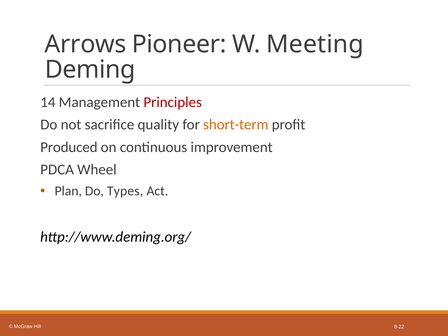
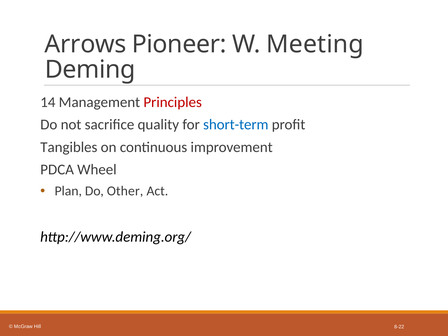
short-term colour: orange -> blue (236, 125)
Produced: Produced -> Tangibles (69, 147)
Types: Types -> Other (125, 191)
